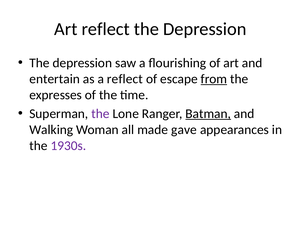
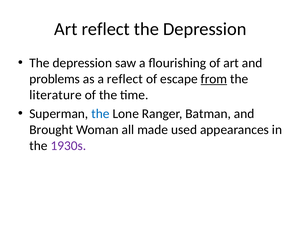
entertain: entertain -> problems (55, 79)
expresses: expresses -> literature (56, 95)
the colour: purple -> blue (100, 114)
Batman underline: present -> none (208, 114)
Walking: Walking -> Brought (51, 130)
gave: gave -> used (184, 130)
